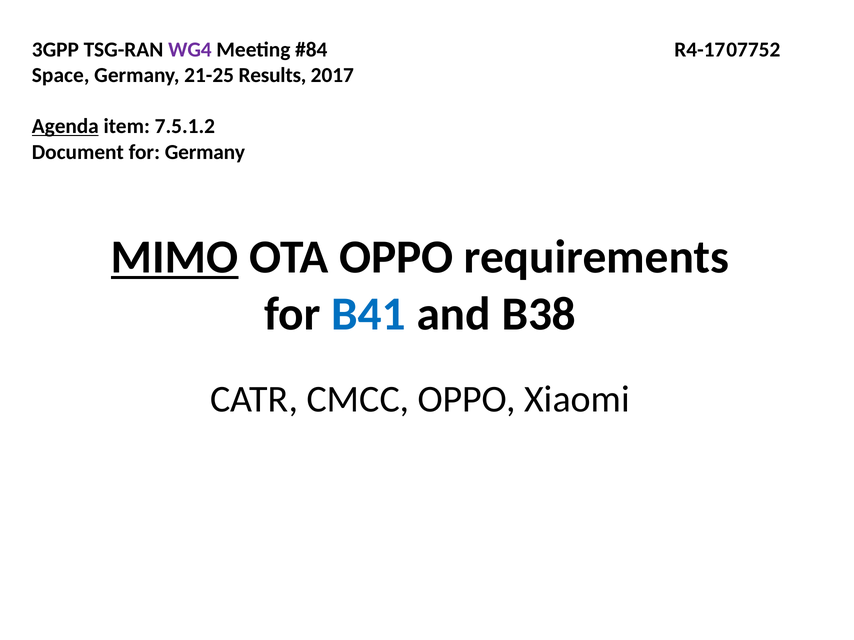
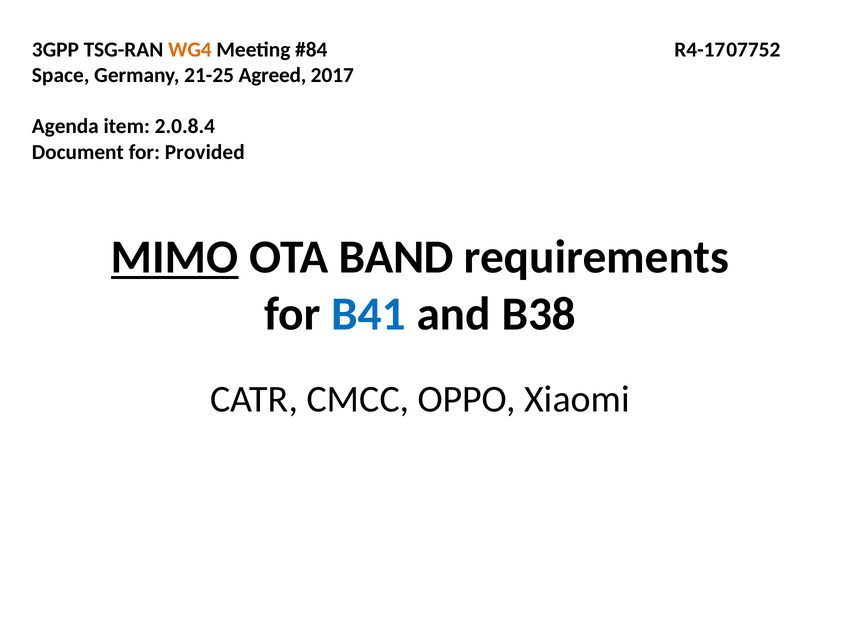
WG4 colour: purple -> orange (190, 50)
Results: Results -> Agreed (272, 75)
Agenda underline: present -> none (65, 126)
7.5.1.2: 7.5.1.2 -> 2.0.8.4 (185, 126)
for Germany: Germany -> Provided (205, 152)
OTA OPPO: OPPO -> BAND (396, 257)
